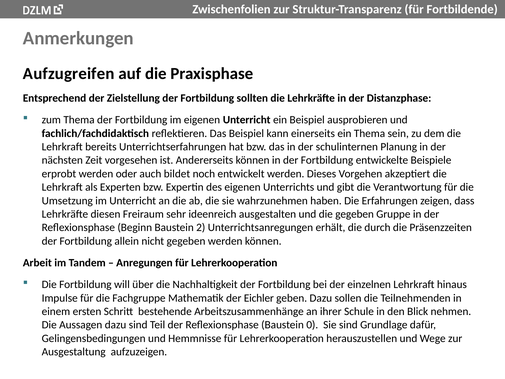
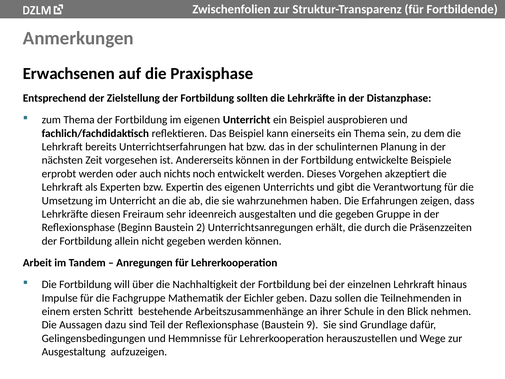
Aufzugreifen: Aufzugreifen -> Erwachsenen (69, 73)
bildet: bildet -> nichts (177, 174)
0: 0 -> 9 (312, 325)
